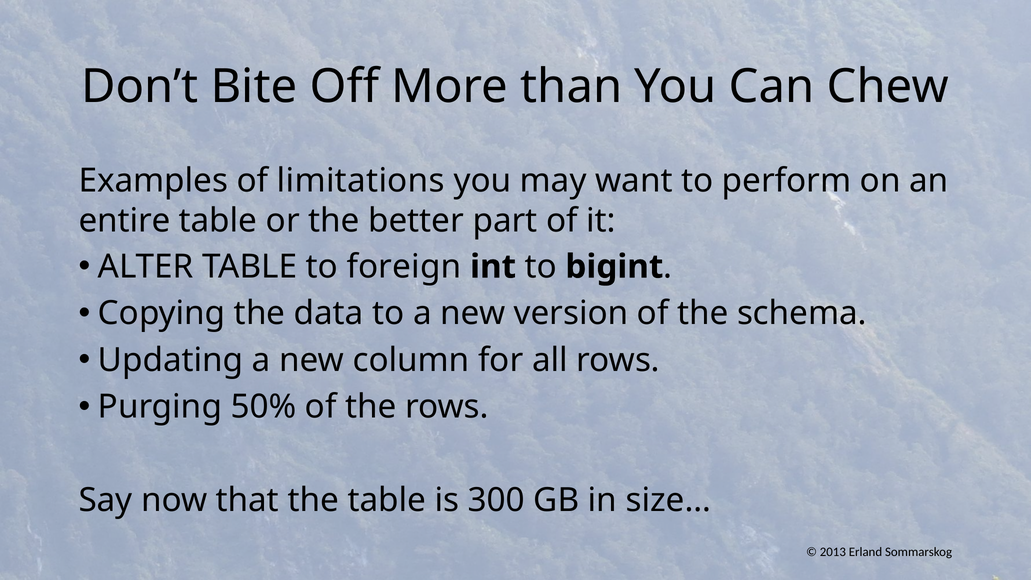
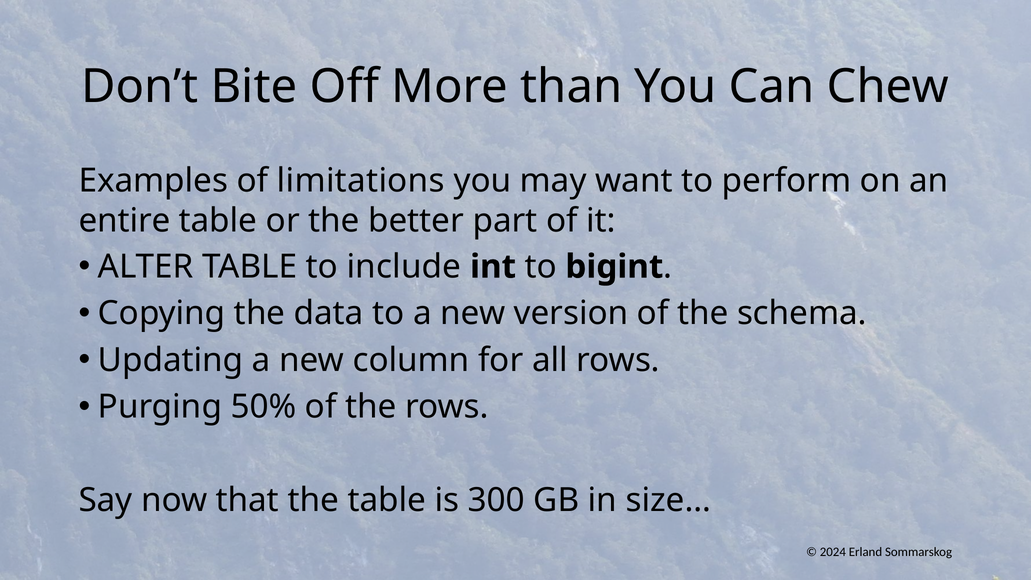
foreign: foreign -> include (404, 267)
2013: 2013 -> 2024 (833, 552)
